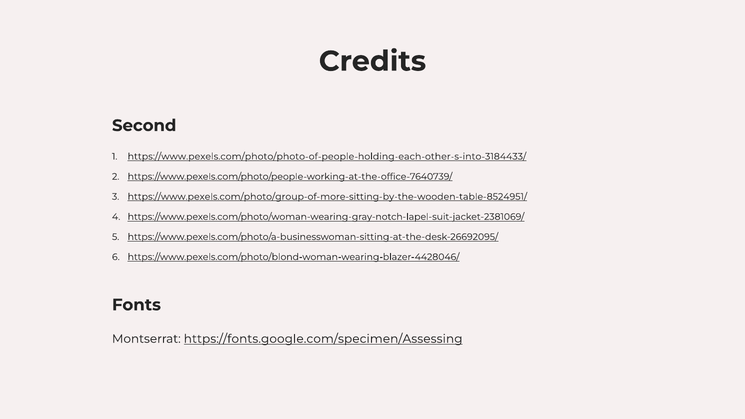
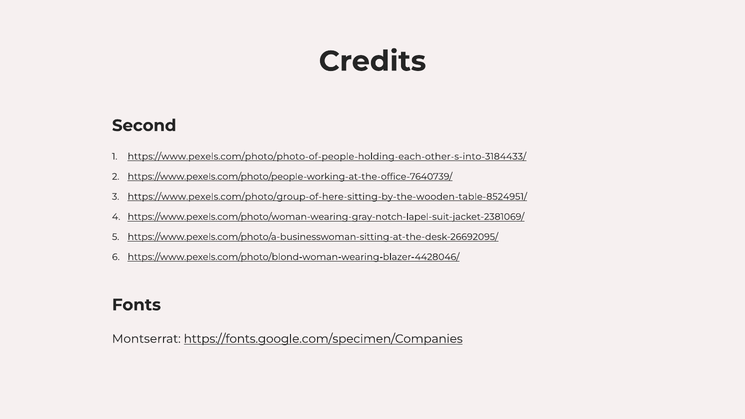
https://www.pexels.com/photo/group-of-more-sitting-by-the-wooden-table-8524951/: https://www.pexels.com/photo/group-of-more-sitting-by-the-wooden-table-8524951/ -> https://www.pexels.com/photo/group-of-here-sitting-by-the-wooden-table-8524951/ (327, 197)
https://fonts.google.com/specimen/Assessing: https://fonts.google.com/specimen/Assessing -> https://fonts.google.com/specimen/Companies (323, 339)
